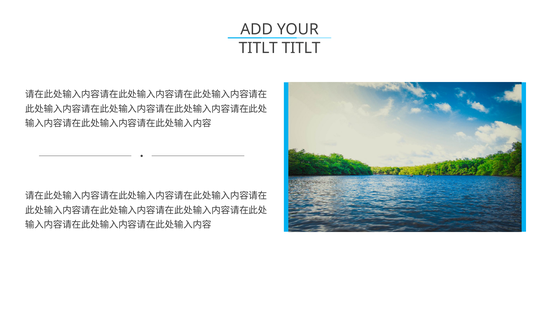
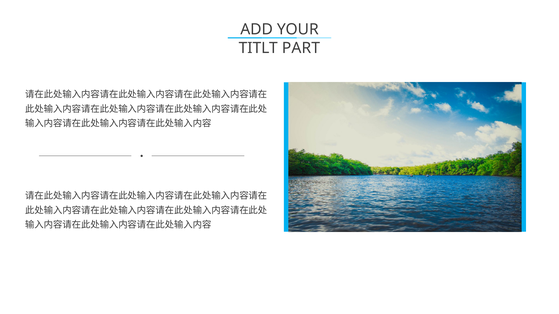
TITLT TITLT: TITLT -> PART (301, 48)
